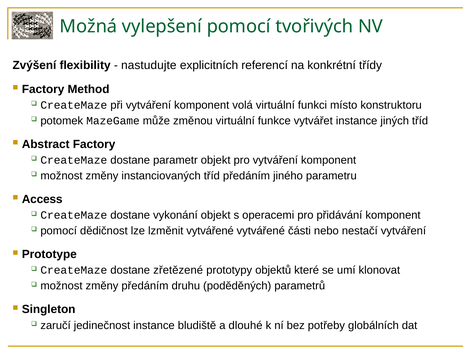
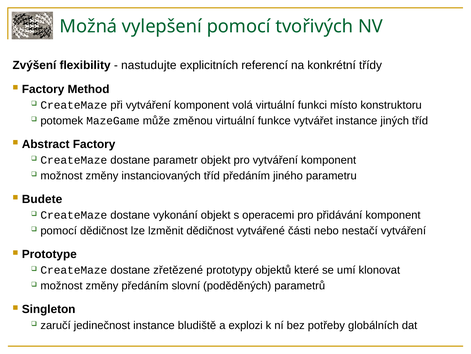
Access: Access -> Budete (42, 199)
lzměnit vytvářené: vytvářené -> dědičnost (210, 230)
druhu: druhu -> slovní (186, 285)
dlouhé: dlouhé -> explozi (246, 325)
